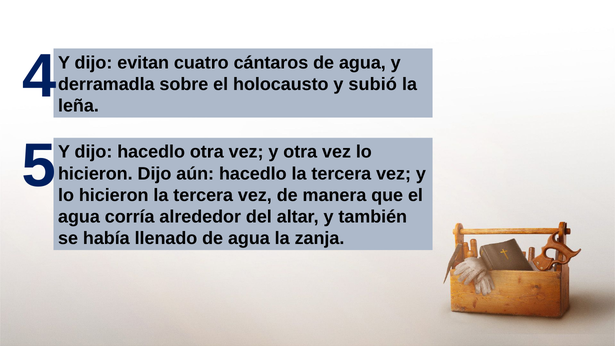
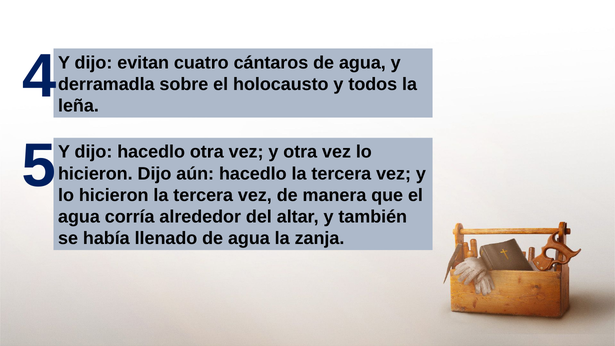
subió: subió -> todos (373, 84)
